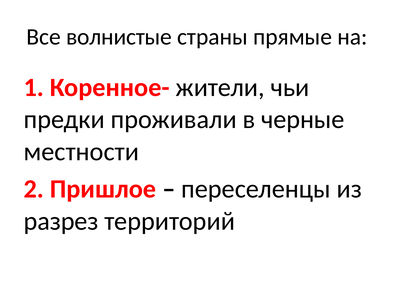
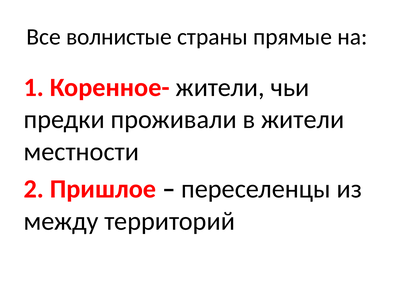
в черные: черные -> жители (303, 119)
разрез: разрез -> между (61, 221)
